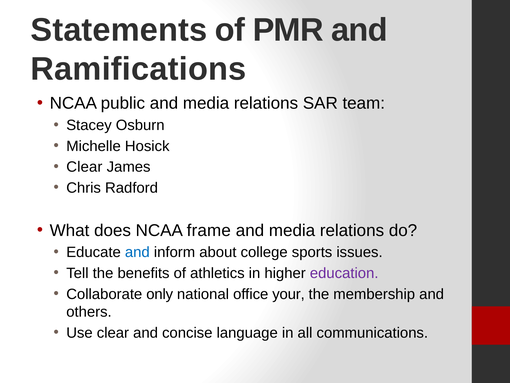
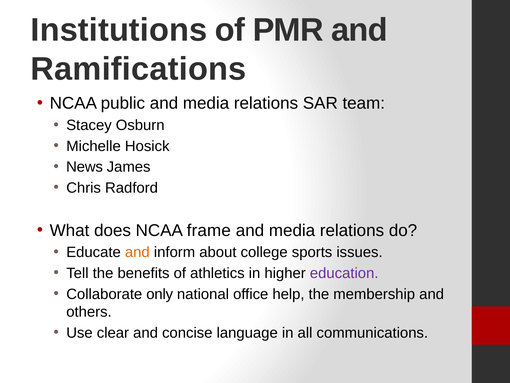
Statements: Statements -> Institutions (119, 30)
Clear: Clear -> News (85, 167)
and colour: blue -> orange (137, 252)
your: your -> help (288, 294)
